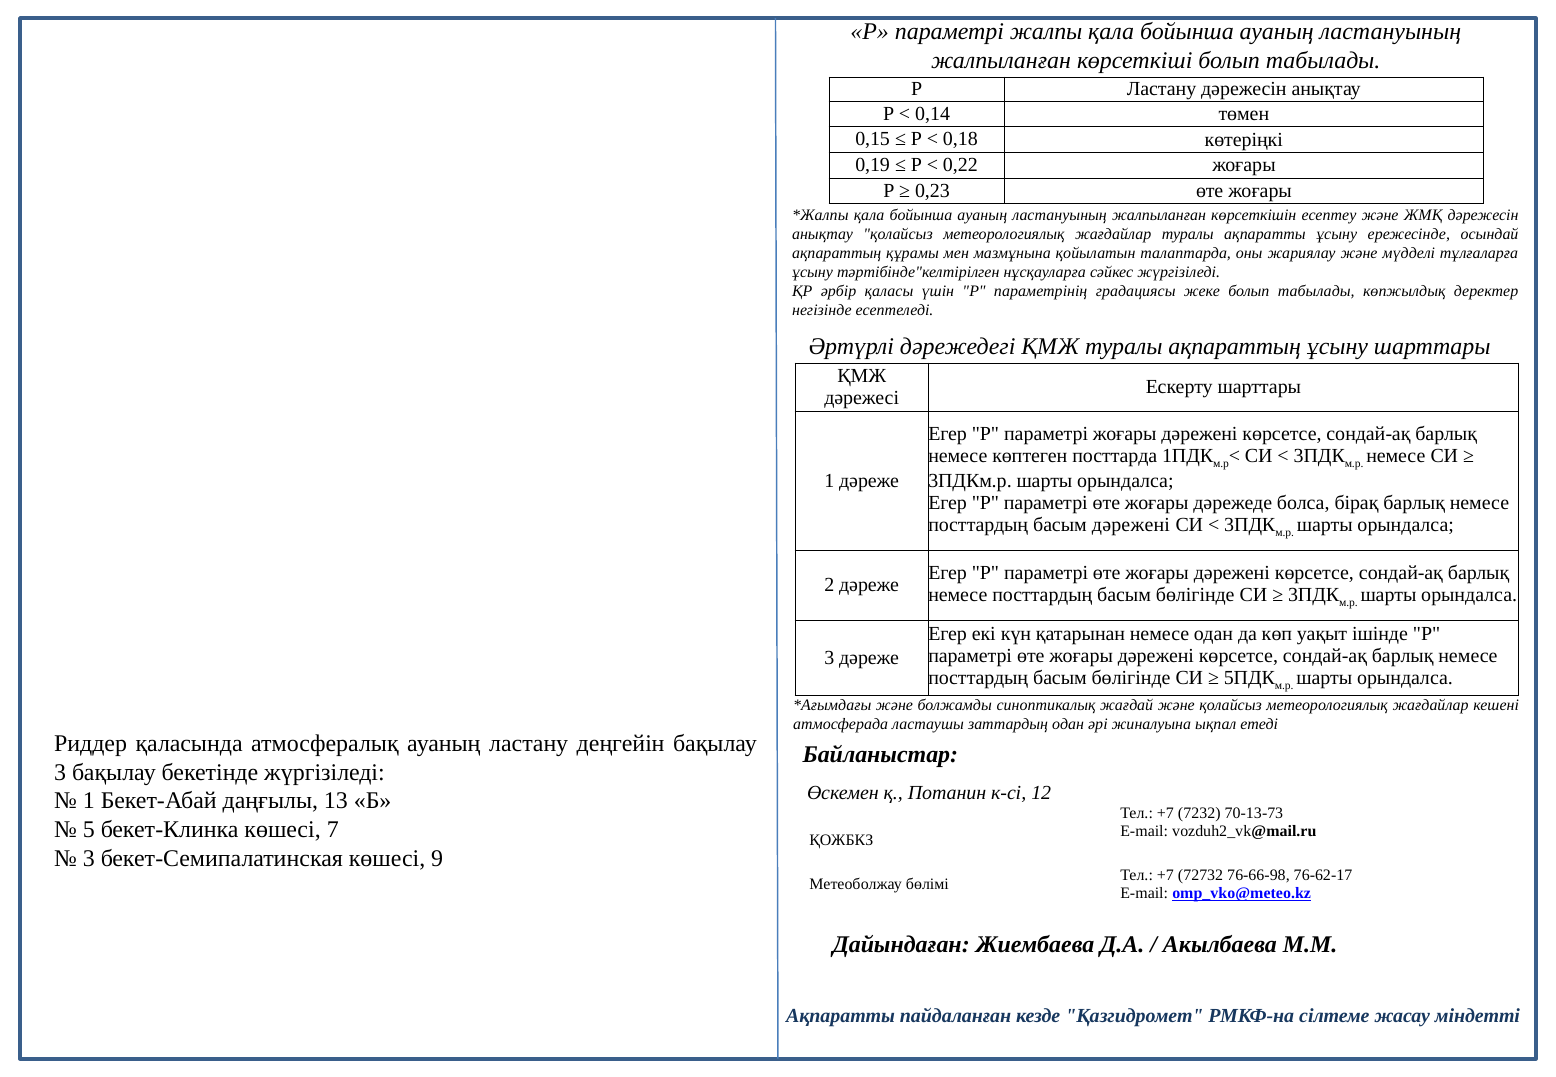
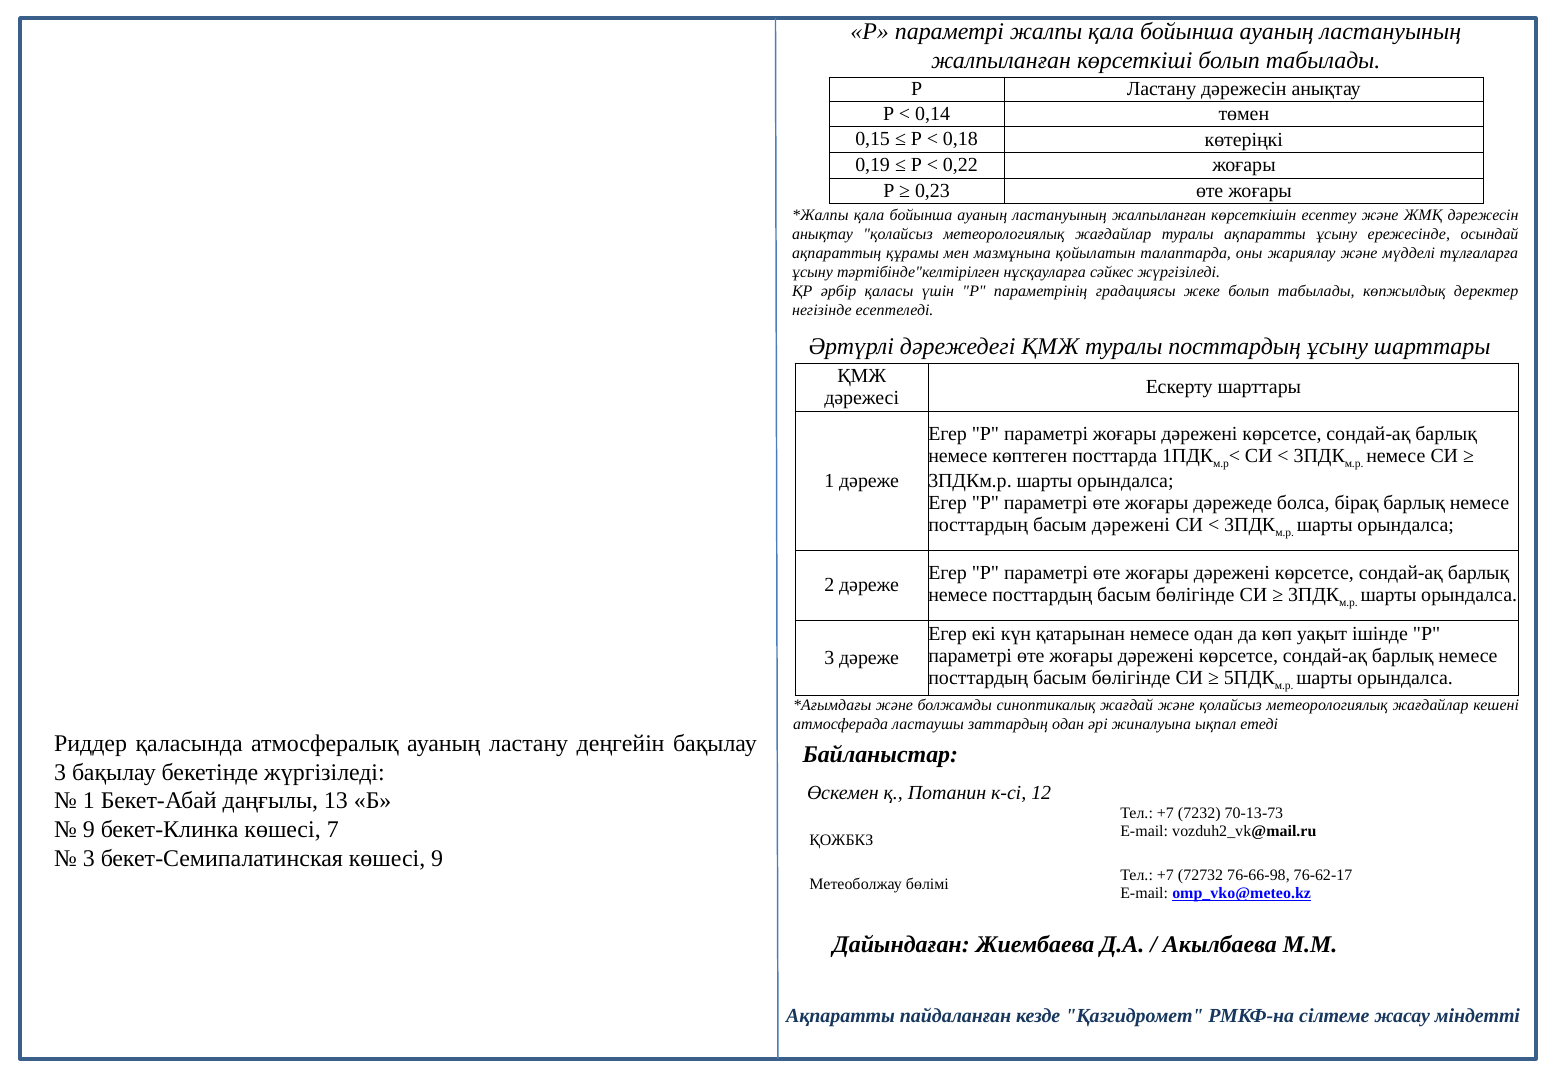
туралы ақпараттың: ақпараттың -> посттардың (1235, 347)
5: 5 -> 9 (89, 830)
